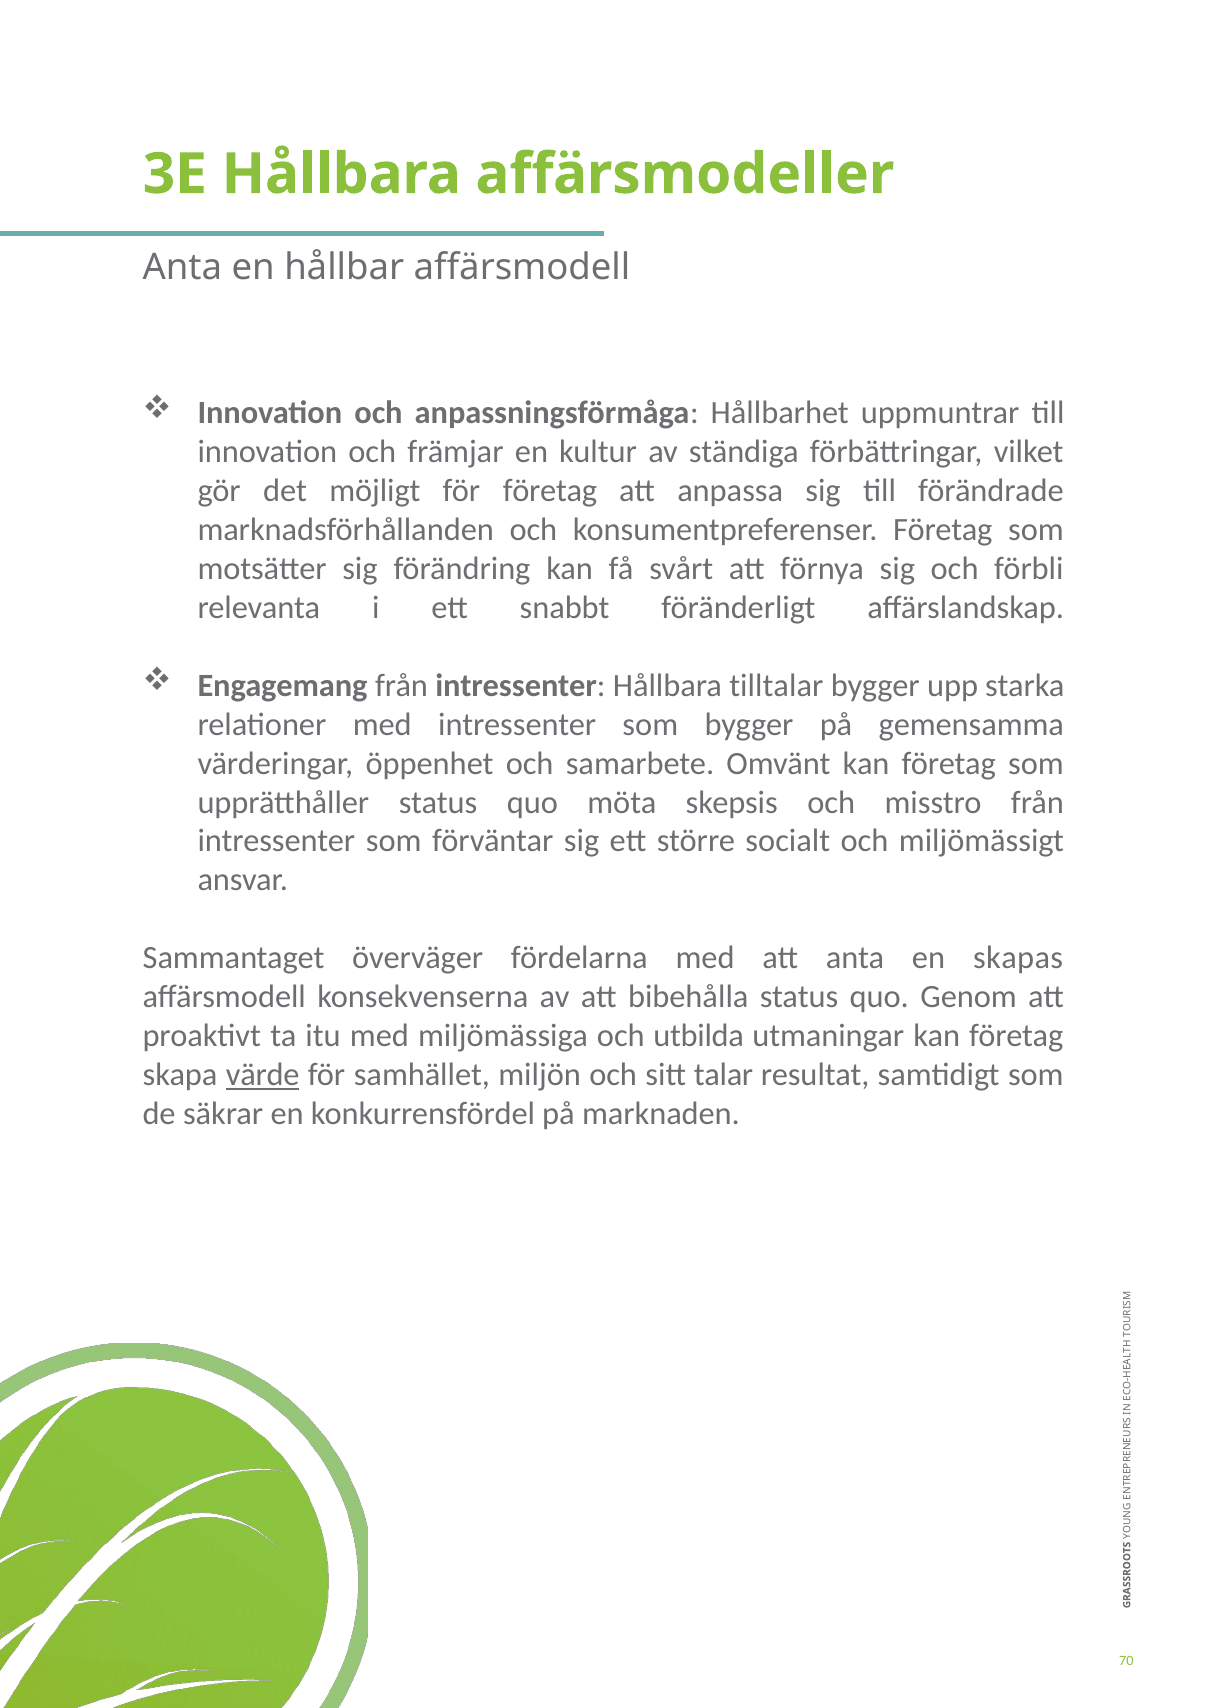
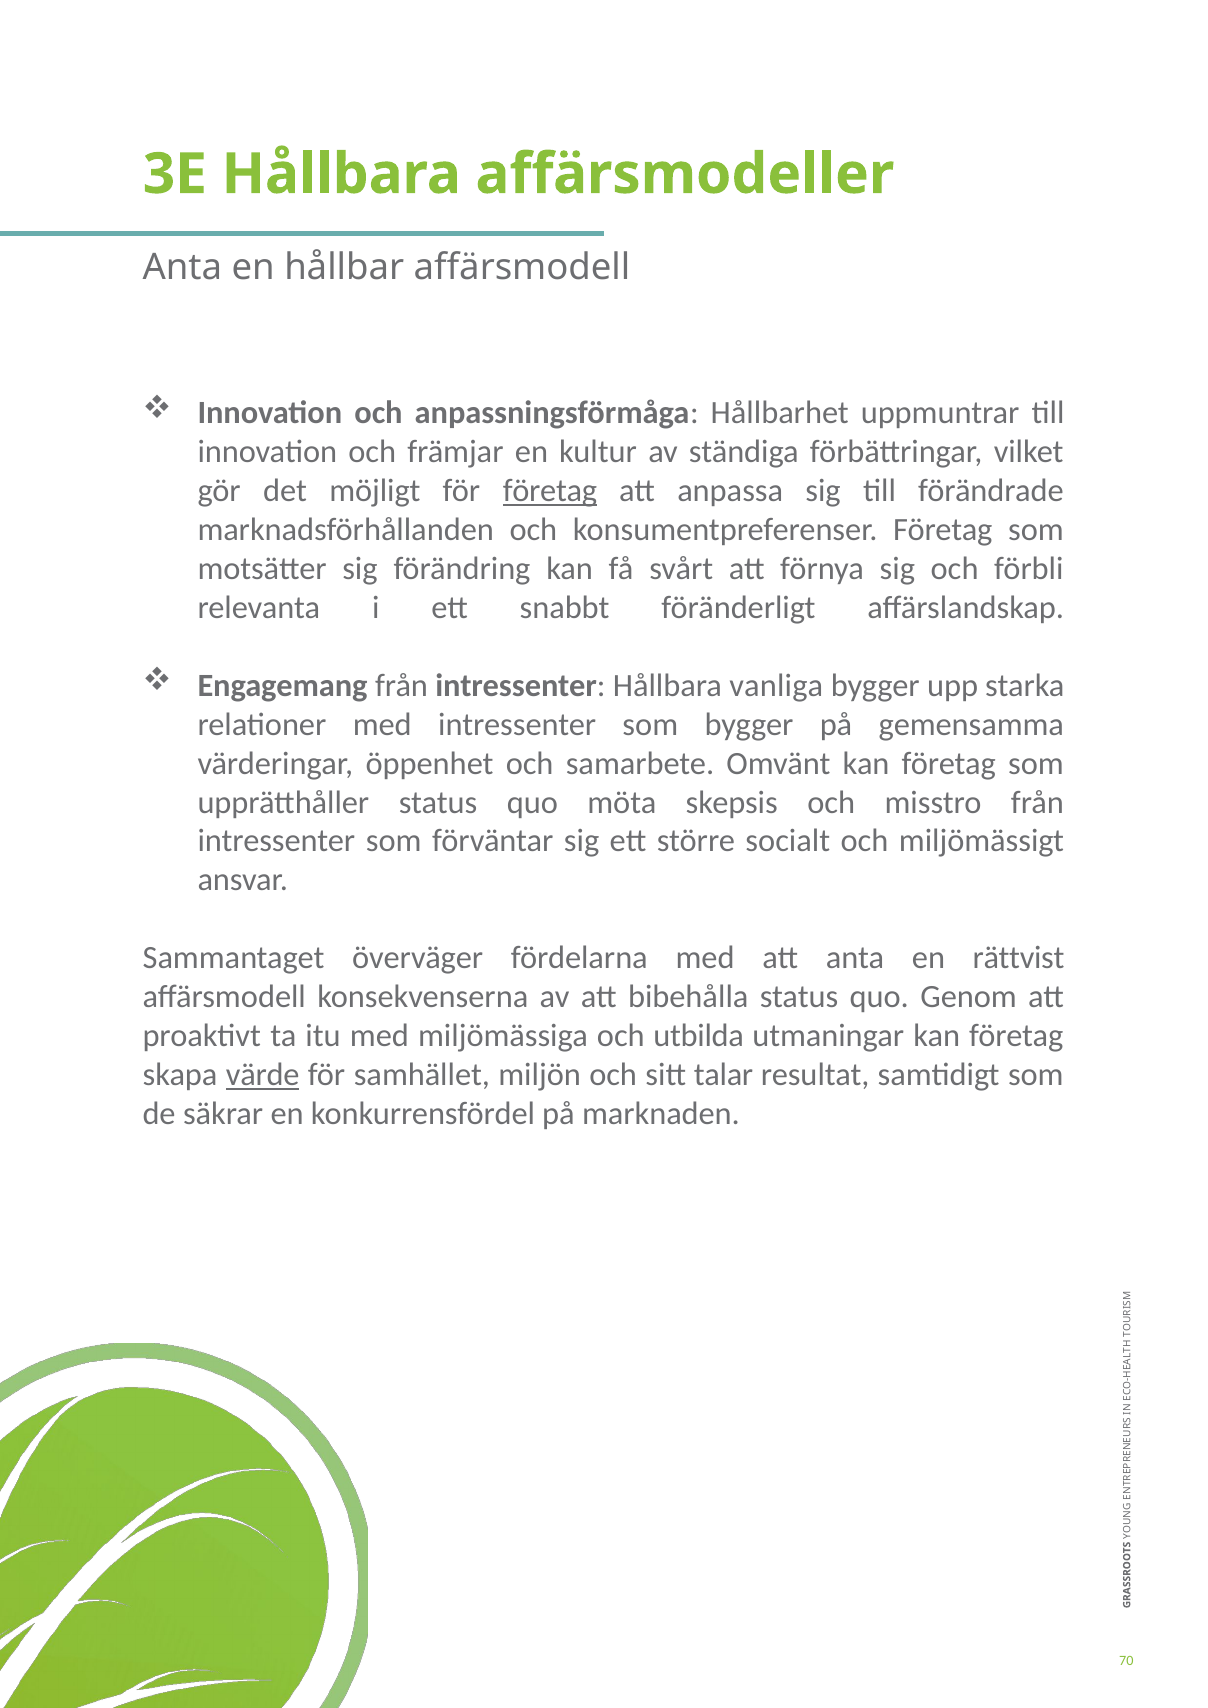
företag underline: none -> present (550, 491)
tilltalar: tilltalar -> vanliga (776, 686)
skapas: skapas -> rättvist (1018, 958)
